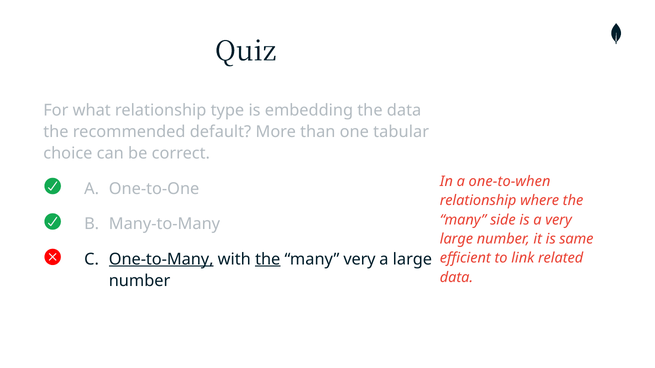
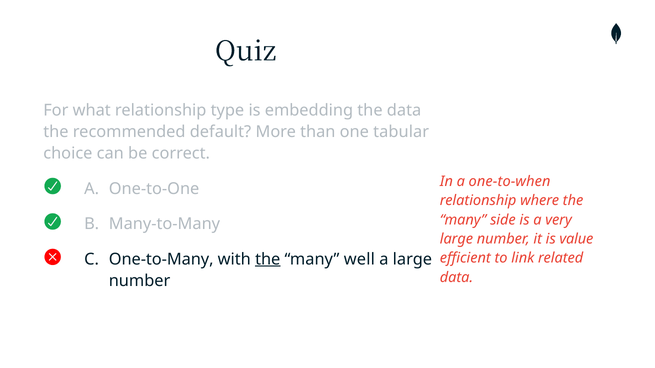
same: same -> value (576, 239)
One-to-Many underline: present -> none (161, 259)
many very: very -> well (359, 259)
